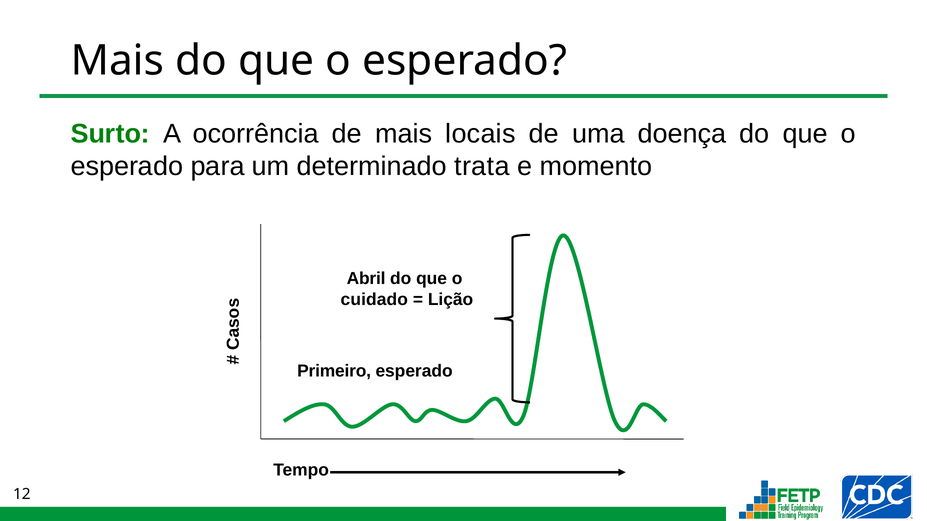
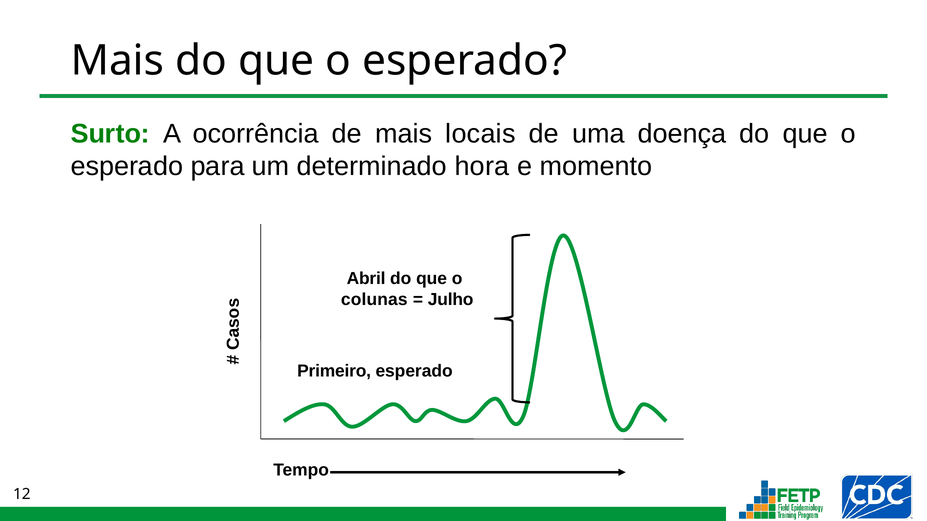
trata: trata -> hora (482, 166)
cuidado: cuidado -> colunas (374, 300)
Lição: Lição -> Julho (451, 300)
